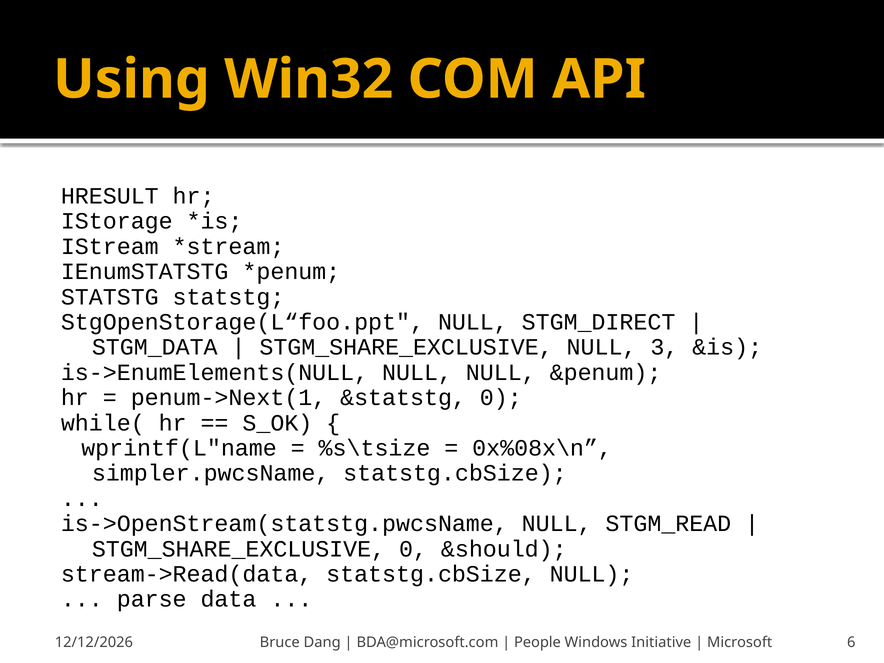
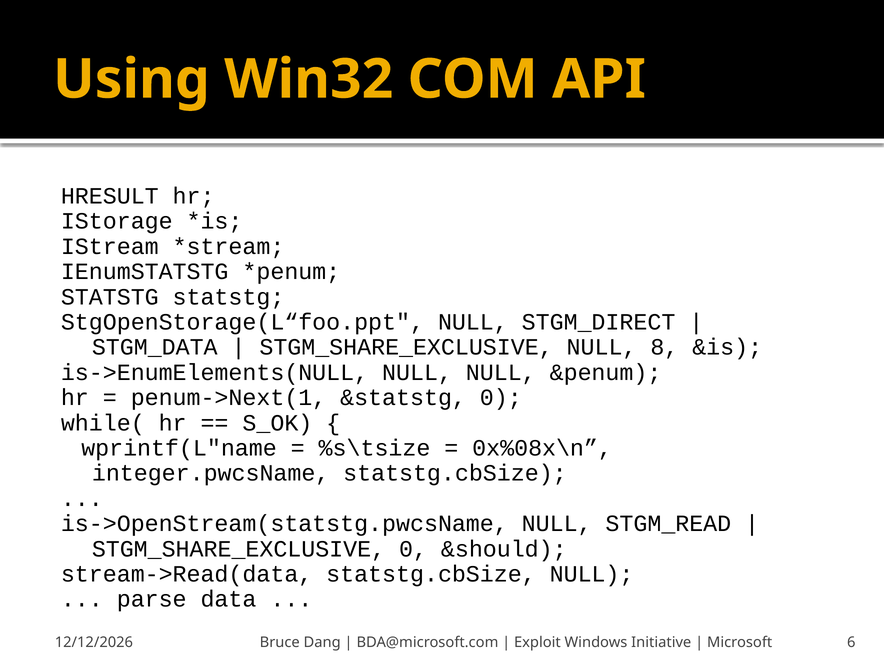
3: 3 -> 8 (664, 347)
simpler.pwcsName: simpler.pwcsName -> integer.pwcsName (211, 473)
People: People -> Exploit (537, 642)
